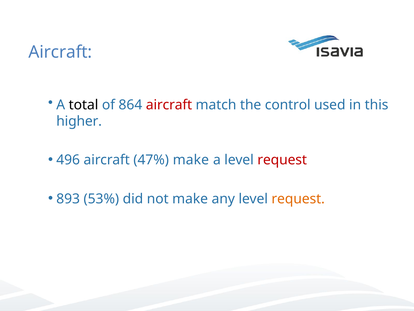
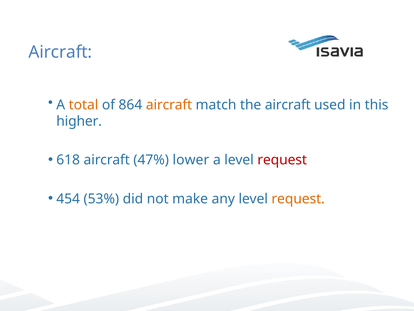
total colour: black -> orange (84, 105)
aircraft colour: red -> orange (169, 105)
the control: control -> aircraft (288, 105)
496: 496 -> 618 (68, 160)
47% make: make -> lower (191, 160)
893: 893 -> 454 (68, 198)
